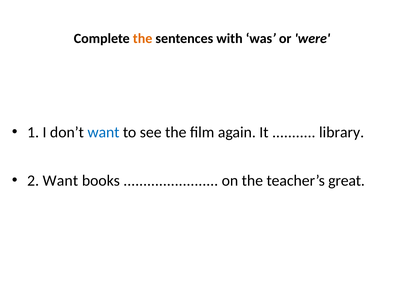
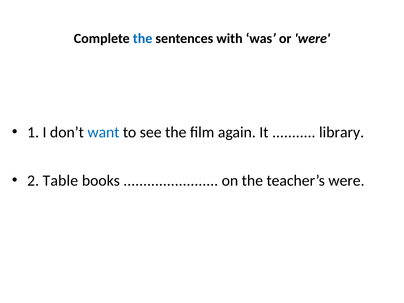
the colour: orange -> blue (143, 39)
2 Want: Want -> Table (60, 181)
teacher’s great: great -> were (346, 181)
